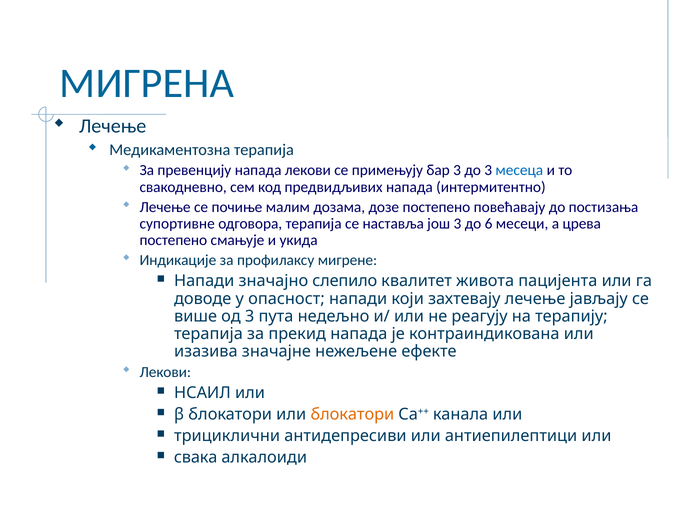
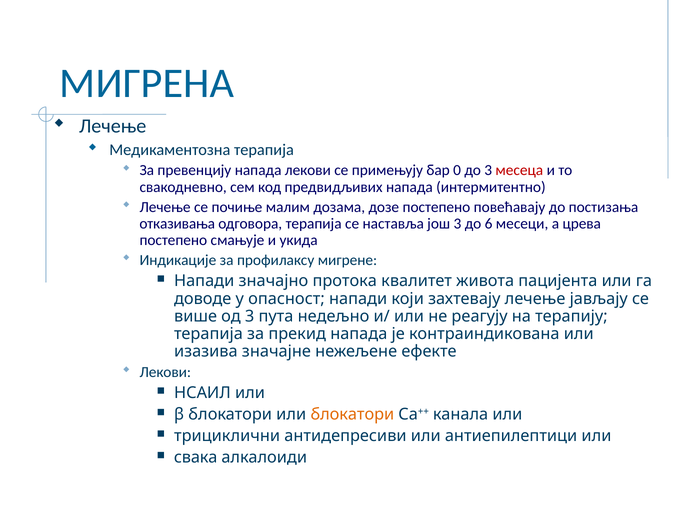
бар 3: 3 -> 0 (457, 171)
месеца colour: blue -> red (519, 171)
супортивне: супортивне -> отказивања (177, 224)
слепило: слепило -> протока (345, 281)
